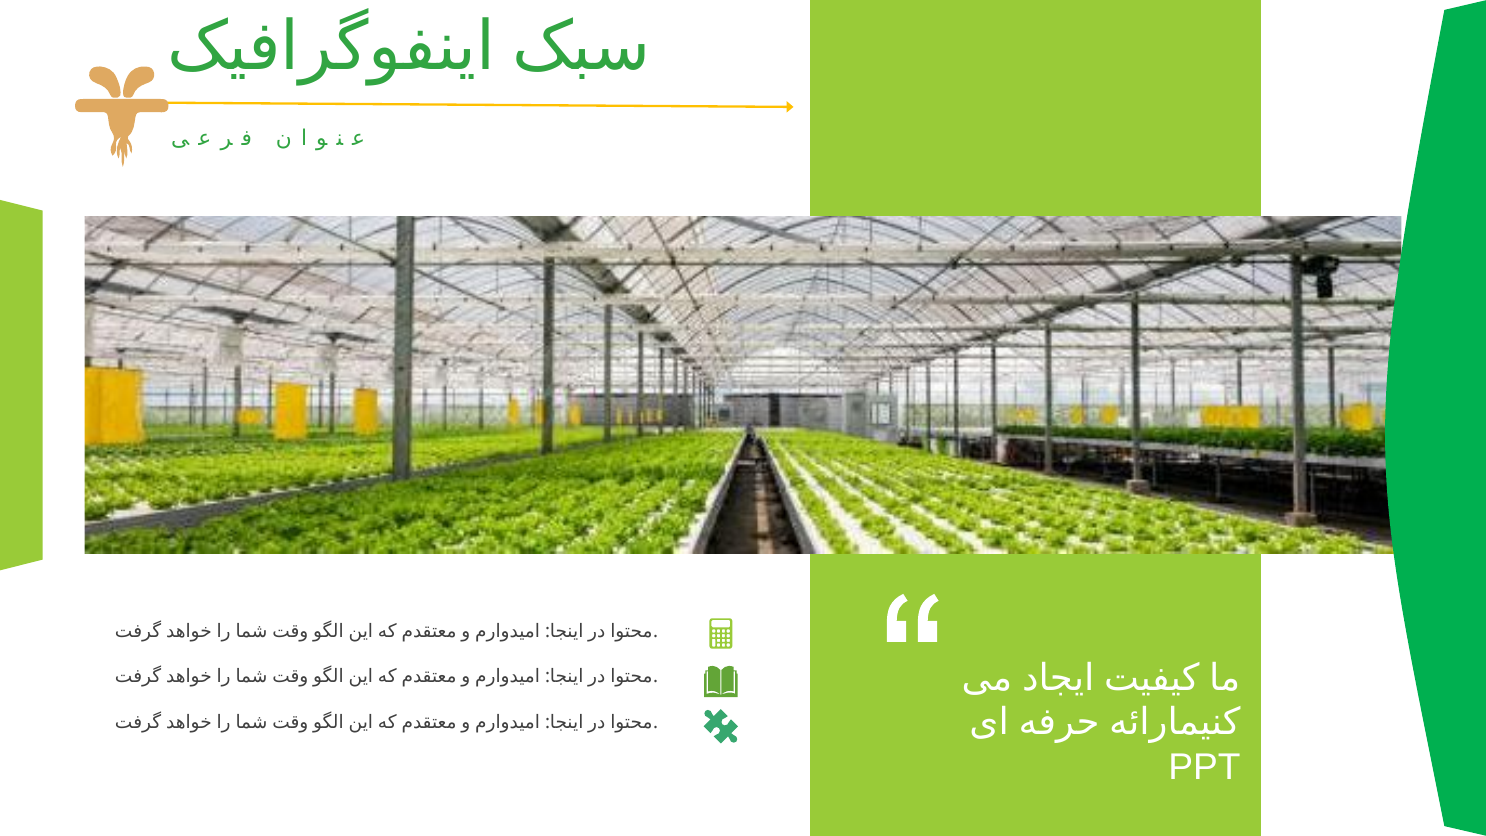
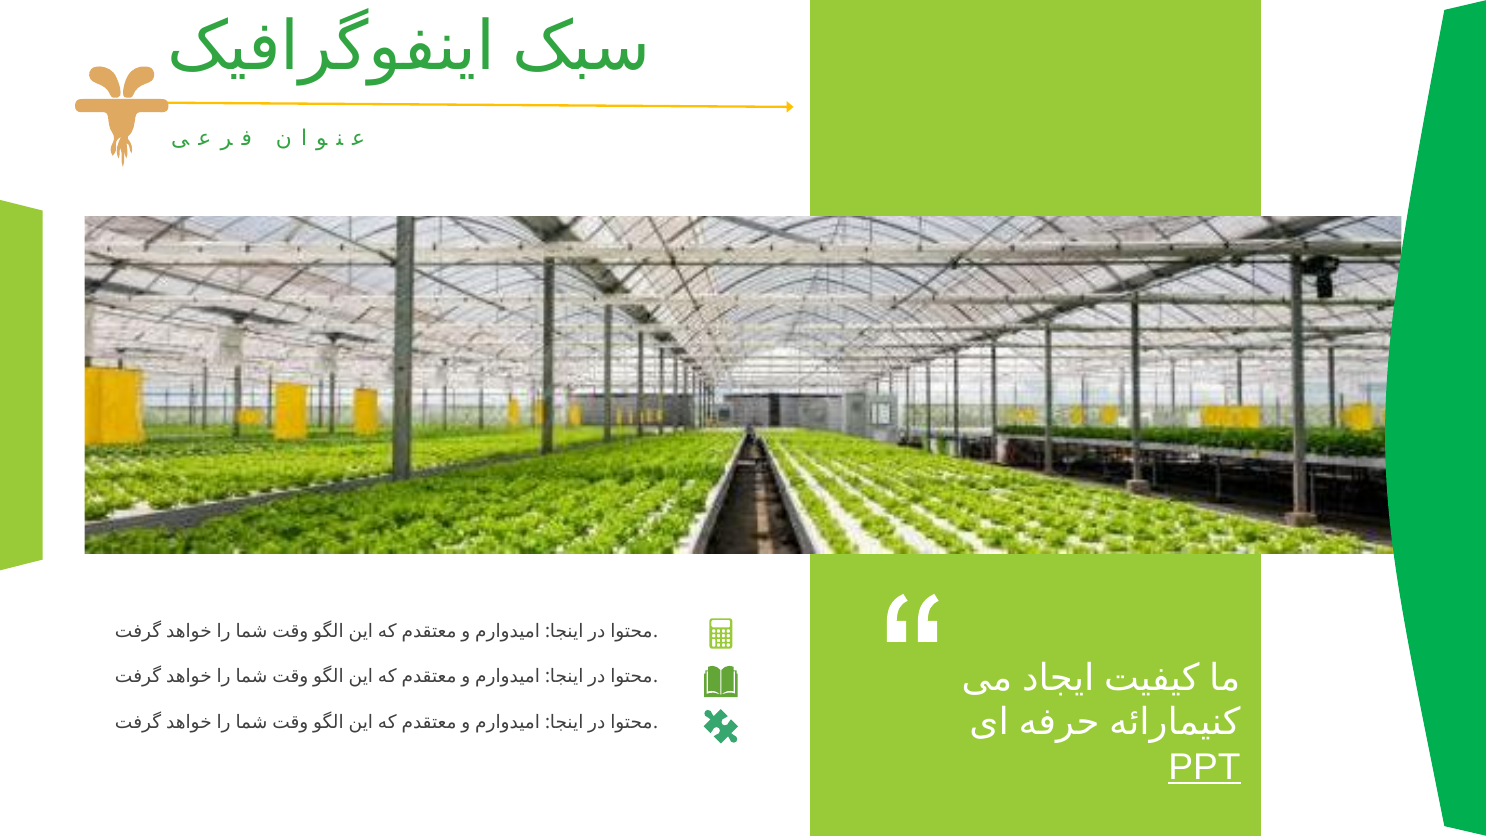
PPT underline: none -> present (1205, 767)
